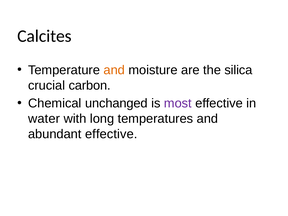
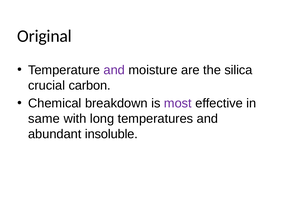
Calcites: Calcites -> Original (44, 36)
and colour: orange -> purple (114, 70)
unchanged: unchanged -> breakdown (116, 103)
water: water -> same (44, 119)
abundant effective: effective -> insoluble (111, 134)
